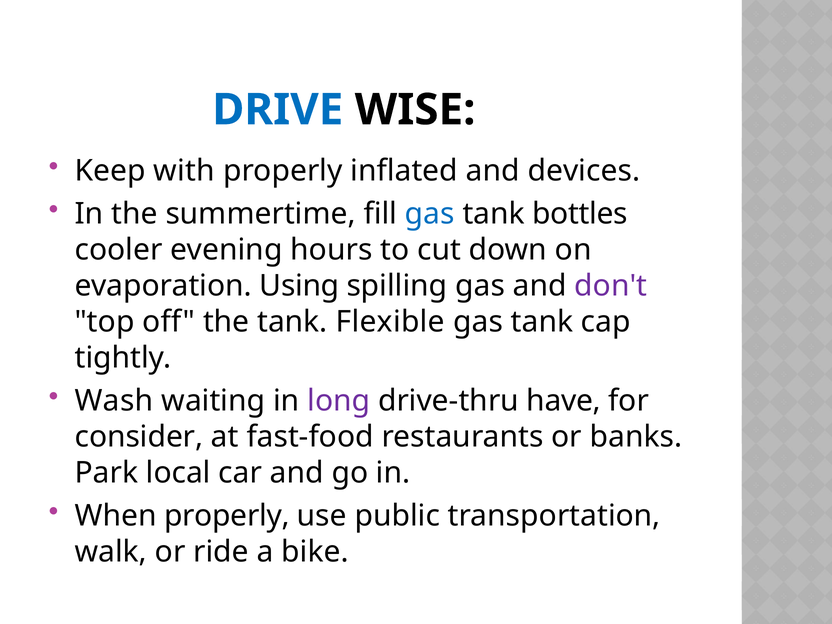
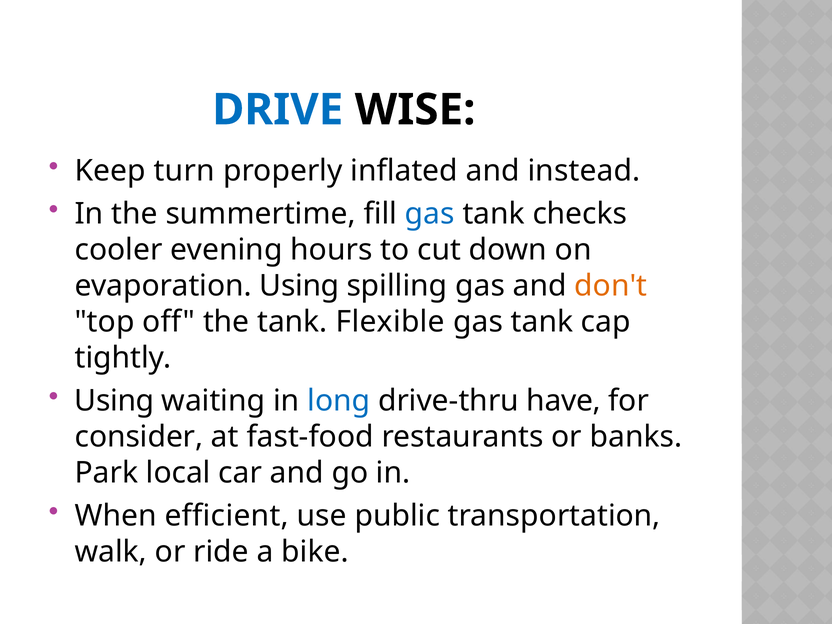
with: with -> turn (184, 171)
devices: devices -> instead (584, 171)
bottles: bottles -> checks (580, 214)
don't colour: purple -> orange (611, 286)
Wash: Wash -> Using (114, 401)
long colour: purple -> blue (339, 401)
When properly: properly -> efficient (227, 516)
